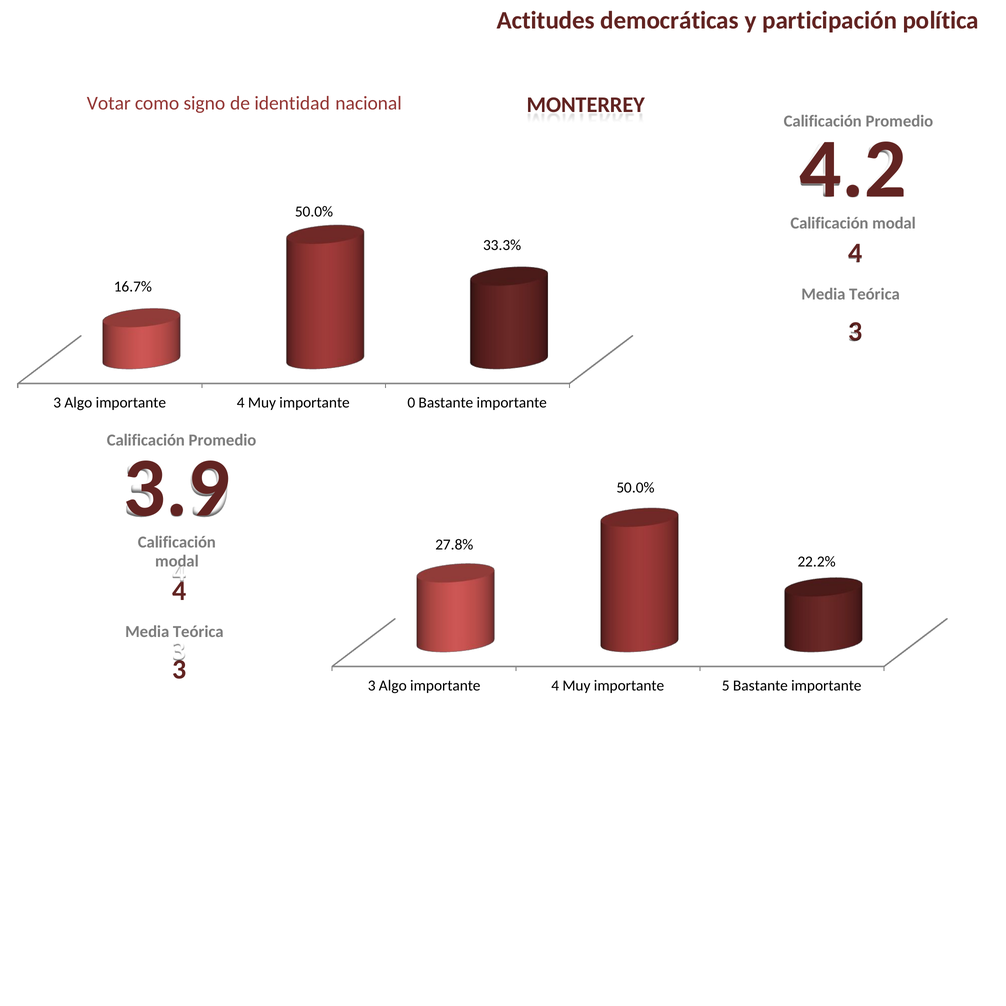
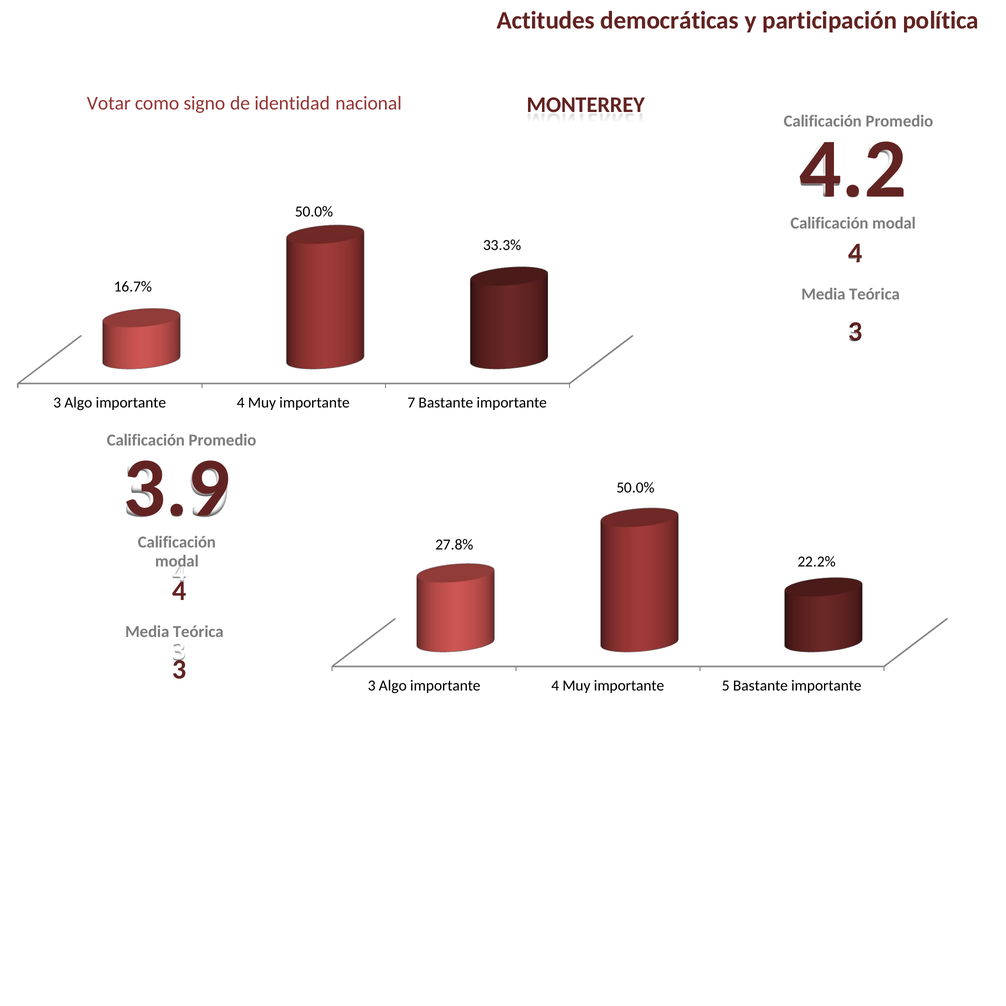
0: 0 -> 7 (411, 403)
